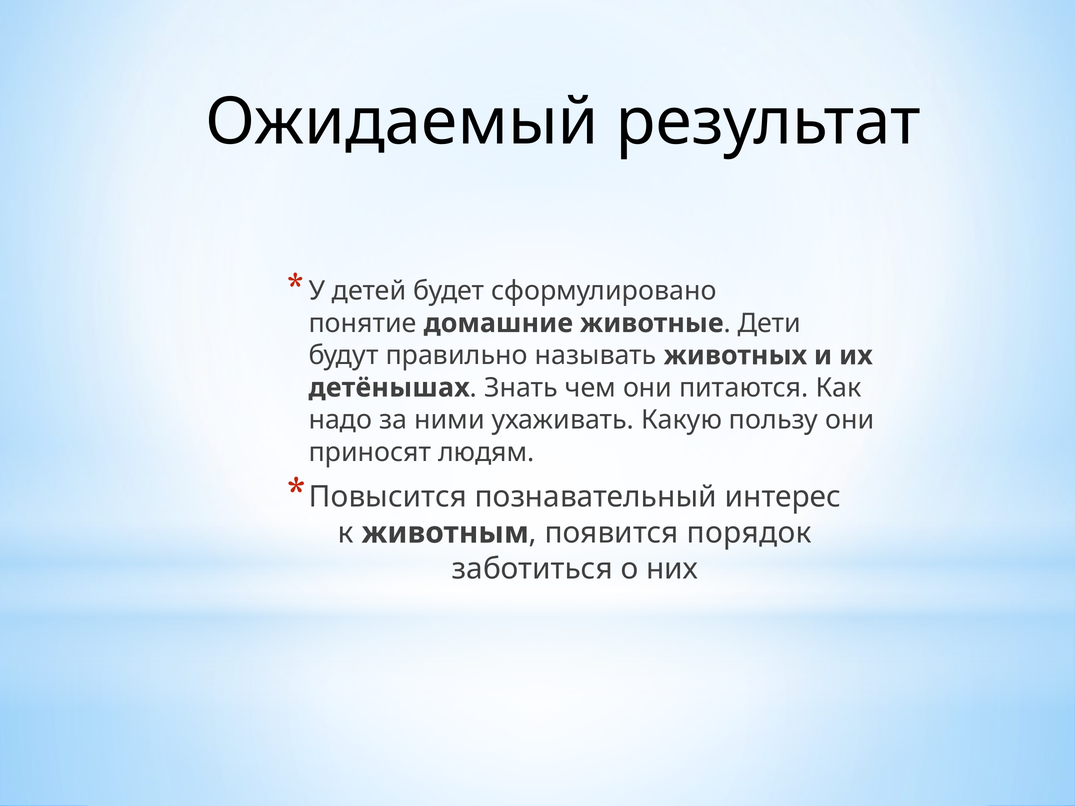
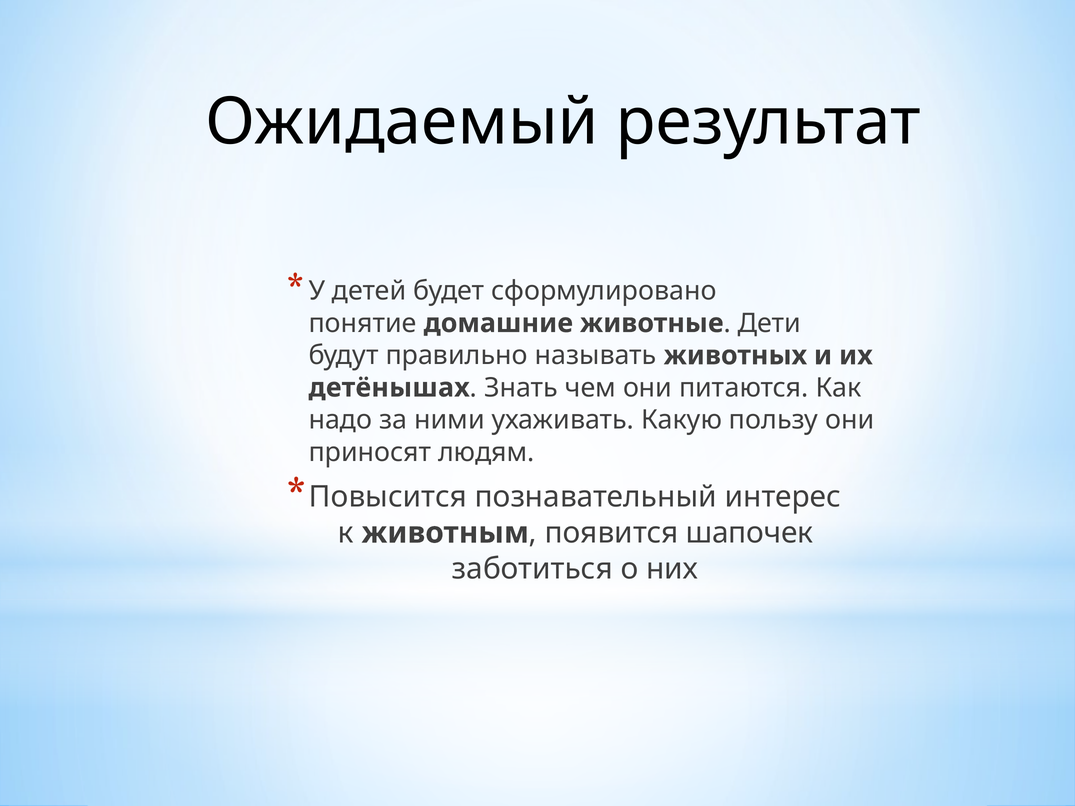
порядок: порядок -> шапочек (749, 533)
